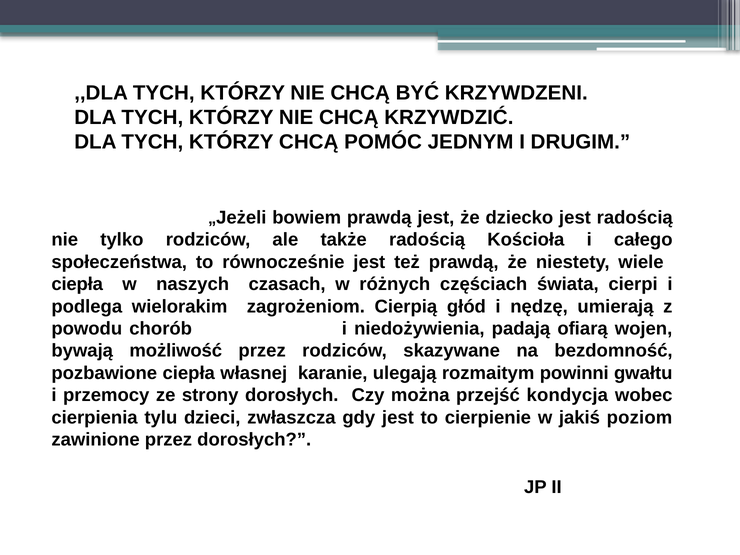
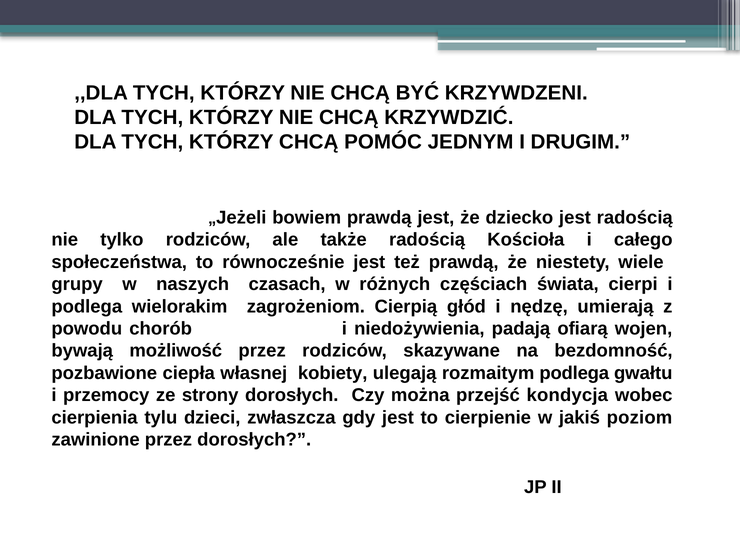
ciepła: ciepła -> grupy (77, 284)
karanie: karanie -> kobiety (333, 373)
rozmaitym powinni: powinni -> podlega (574, 373)
